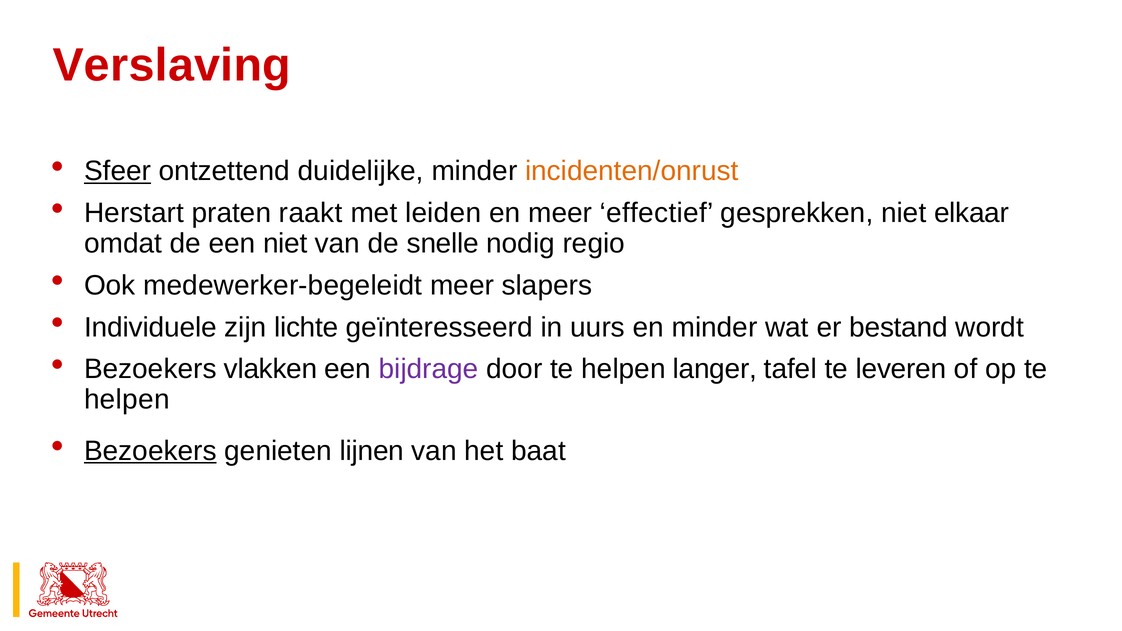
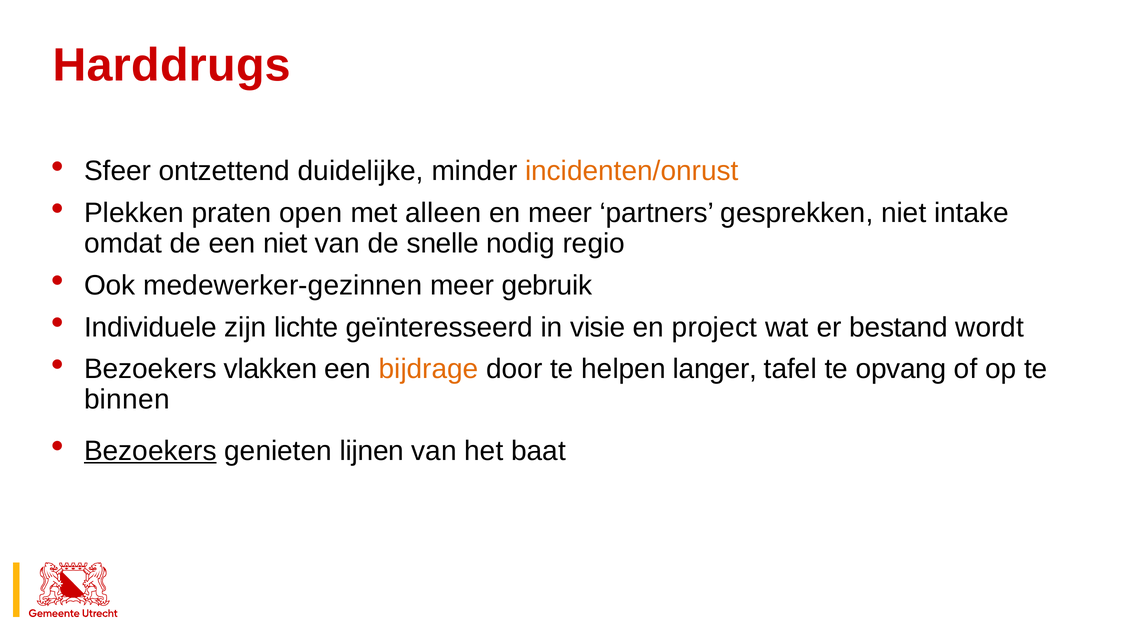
Verslaving: Verslaving -> Harddrugs (172, 66)
Sfeer underline: present -> none (118, 171)
Herstart: Herstart -> Plekken (134, 213)
raakt: raakt -> open (311, 213)
leiden: leiden -> alleen (443, 213)
effectief: effectief -> partners (657, 213)
elkaar: elkaar -> intake (971, 213)
medewerker-begeleidt: medewerker-begeleidt -> medewerker-gezinnen (283, 285)
slapers: slapers -> gebruik (547, 285)
uurs: uurs -> visie (598, 327)
en minder: minder -> project (714, 327)
bijdrage colour: purple -> orange (429, 369)
leveren: leveren -> opvang (901, 369)
helpen: helpen -> binnen (127, 400)
